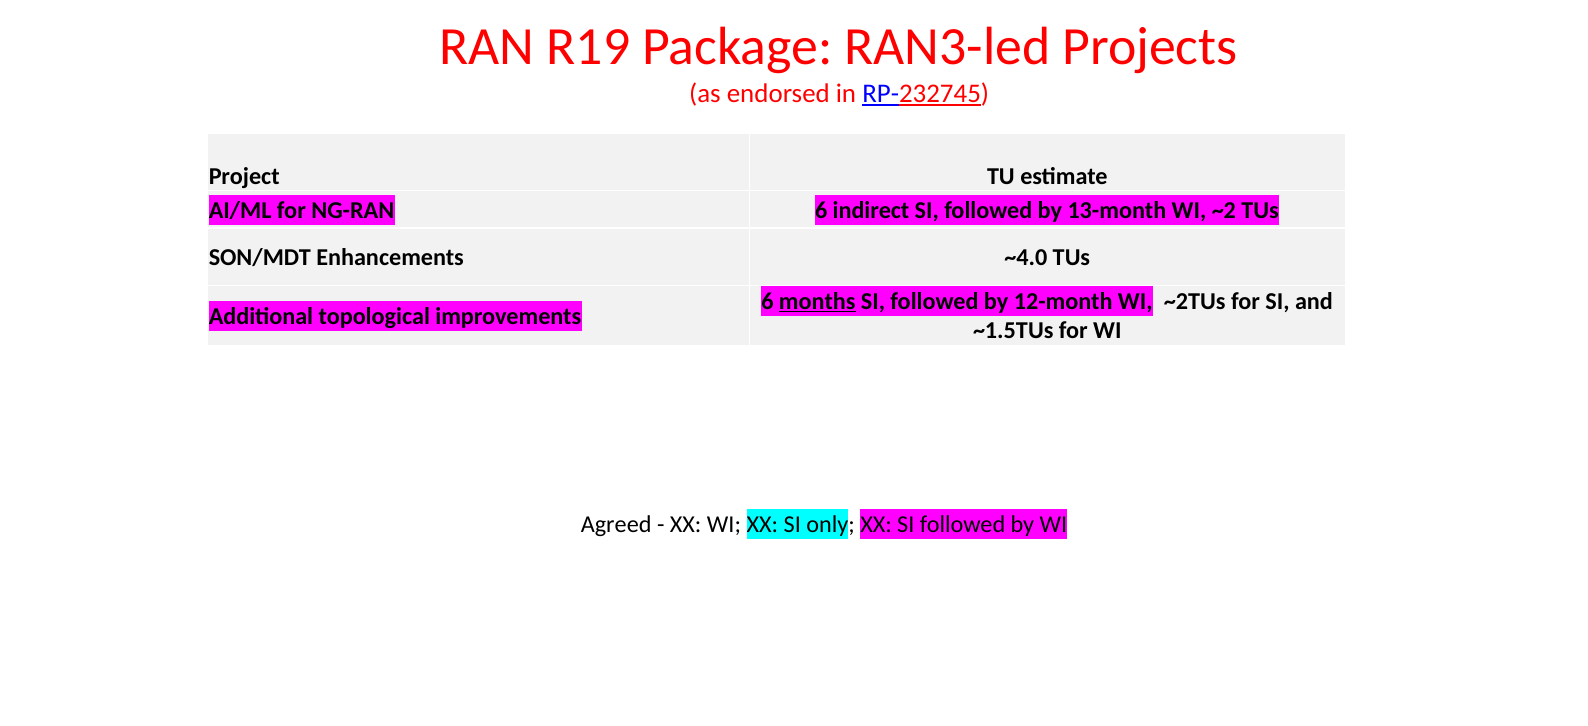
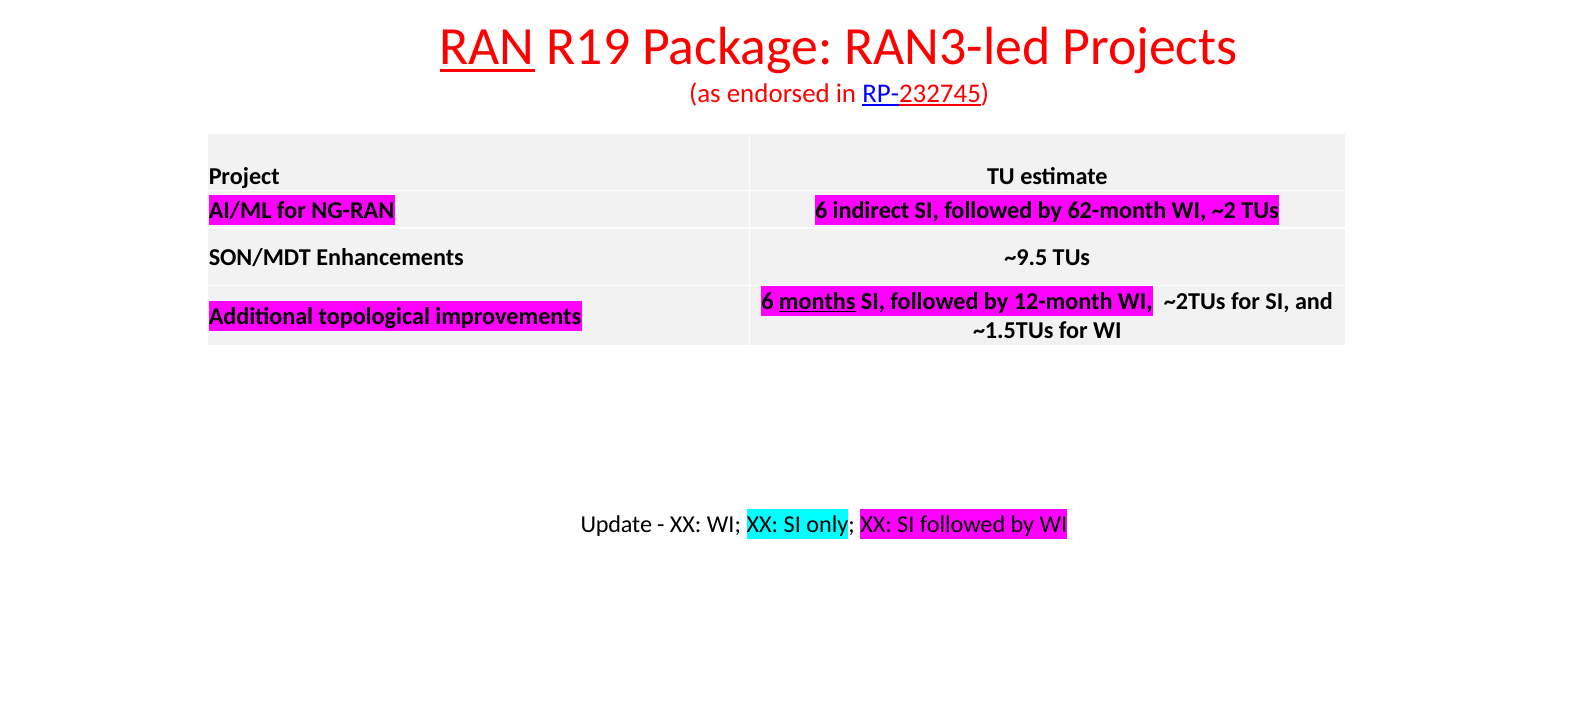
RAN underline: none -> present (487, 47)
13-month: 13-month -> 62-month (1117, 210)
~4.0: ~4.0 -> ~9.5 (1026, 257)
Agreed: Agreed -> Update (616, 524)
